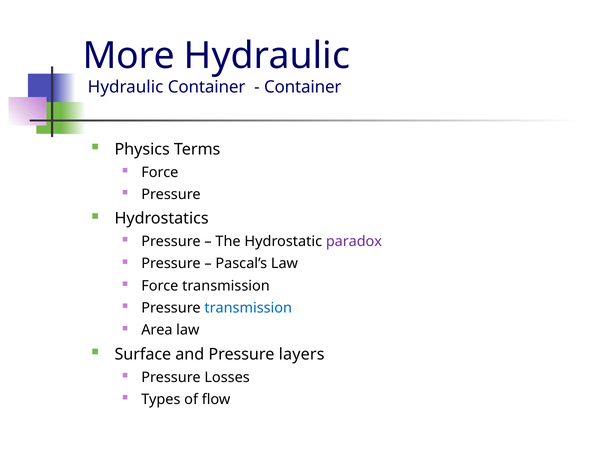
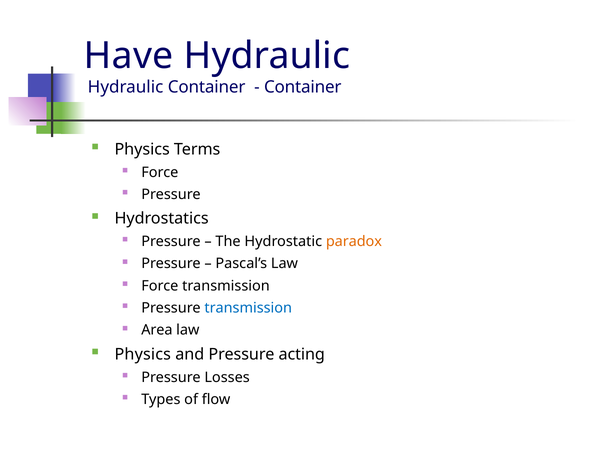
More: More -> Have (129, 56)
paradox colour: purple -> orange (354, 241)
Surface: Surface -> Physics (143, 354)
layers: layers -> acting (302, 354)
